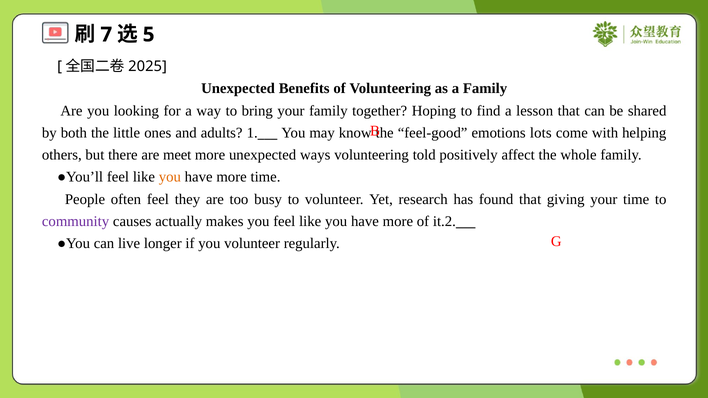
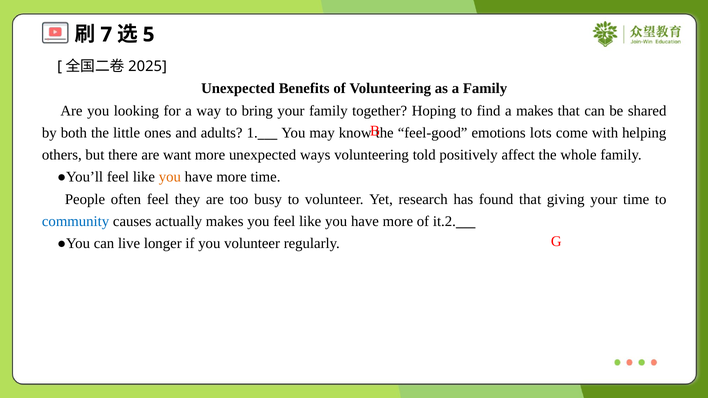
a lesson: lesson -> makes (535, 111)
meet: meet -> want (177, 155)
community colour: purple -> blue (76, 221)
